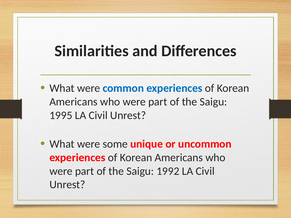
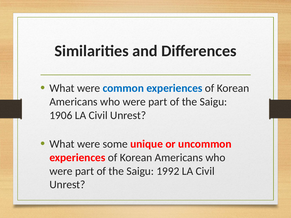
1995: 1995 -> 1906 (61, 115)
